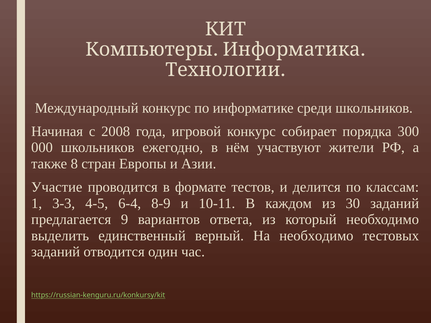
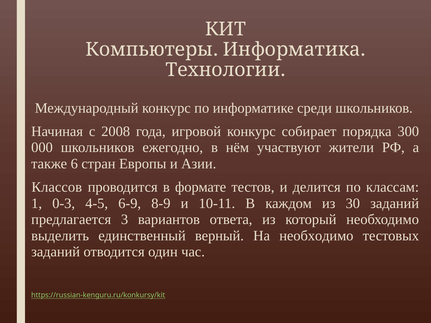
8: 8 -> 6 (74, 164)
Участие: Участие -> Классов (57, 187)
3-3: 3-3 -> 0-3 (64, 203)
6-4: 6-4 -> 6-9 (130, 203)
9: 9 -> 3 (125, 220)
